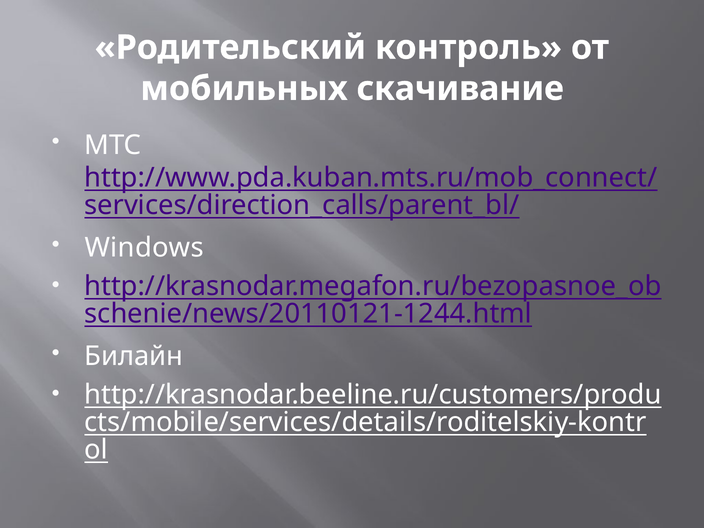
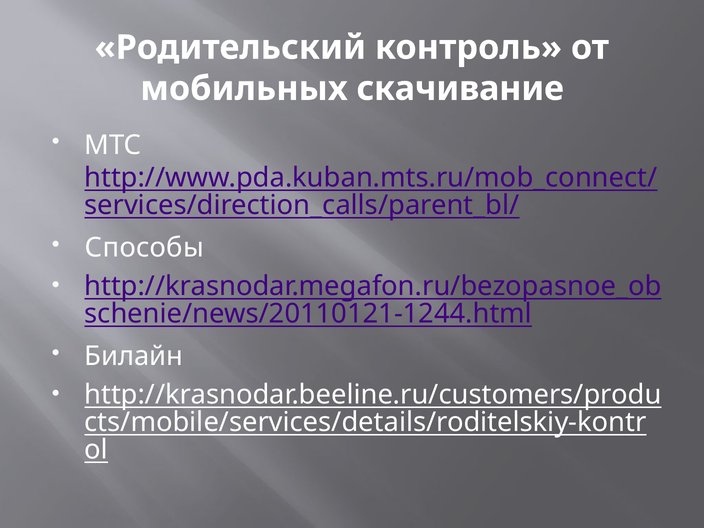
Windows: Windows -> Способы (144, 248)
